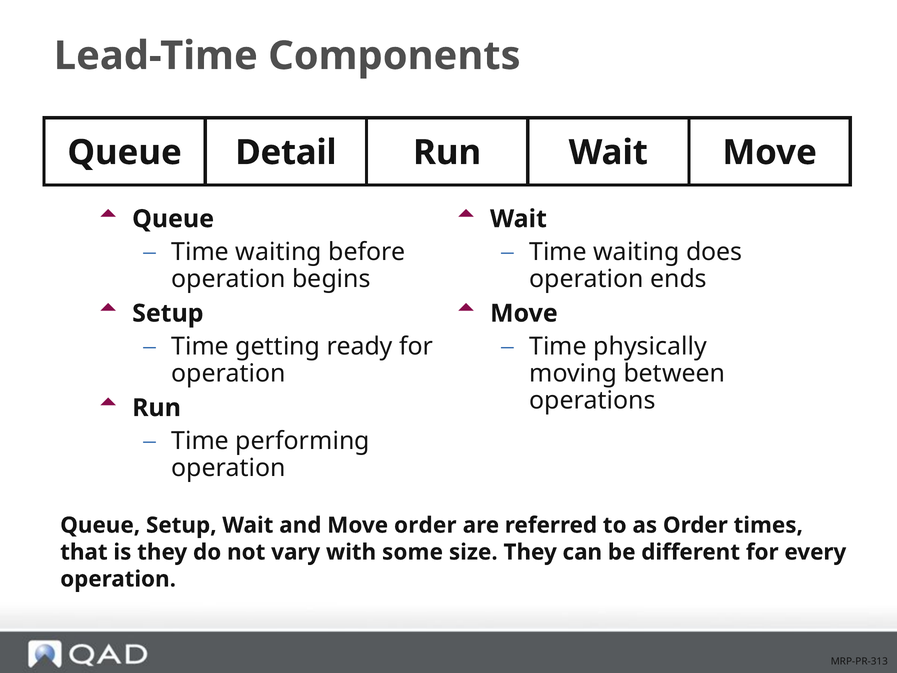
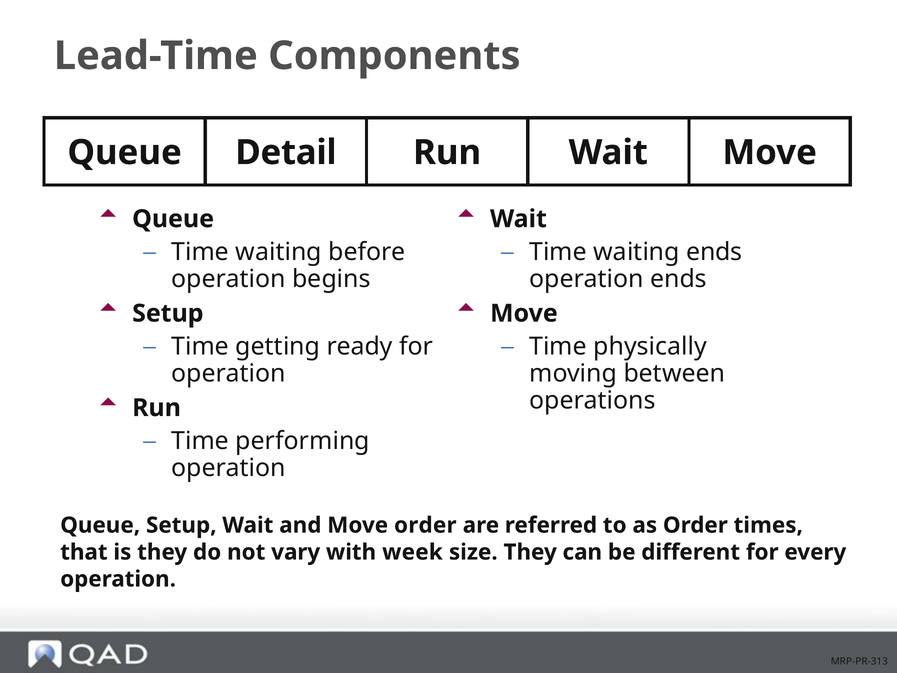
waiting does: does -> ends (714, 252)
some: some -> week (412, 552)
